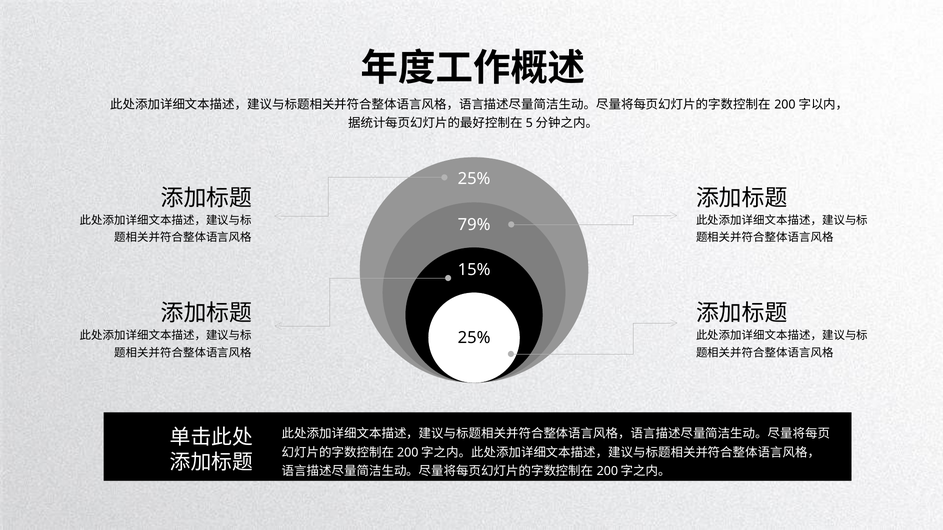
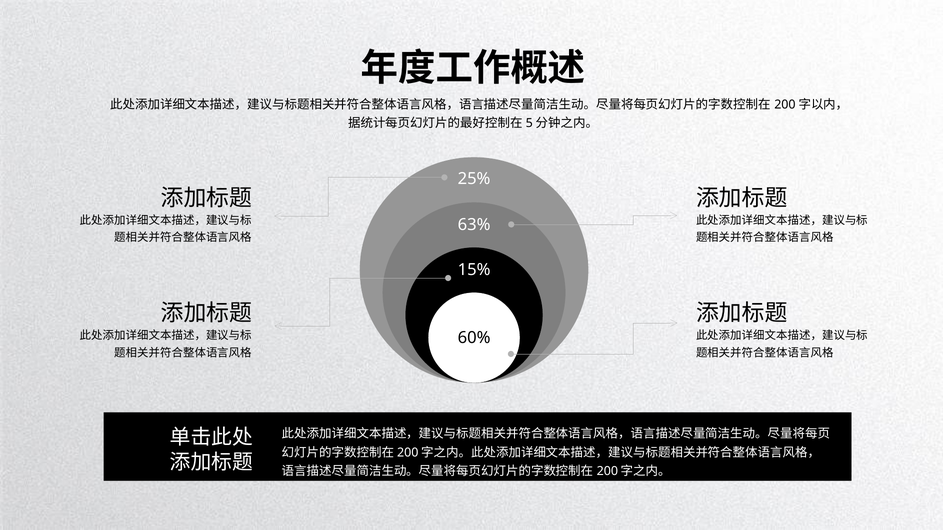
79%: 79% -> 63% (474, 225)
25%: 25% -> 60% (474, 338)
